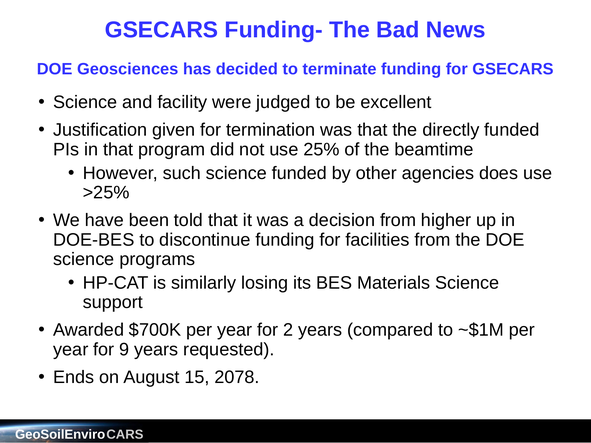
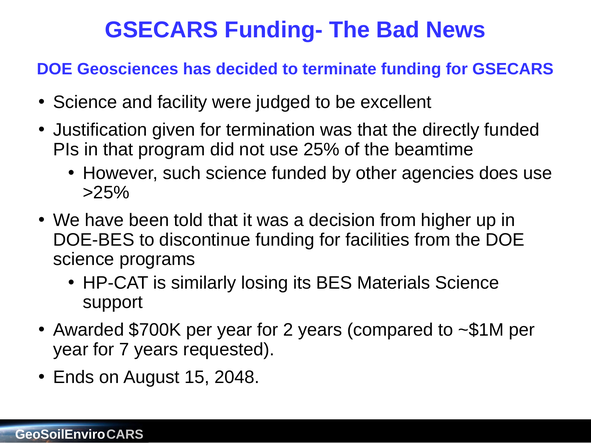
9: 9 -> 7 (124, 350)
2078: 2078 -> 2048 (237, 377)
